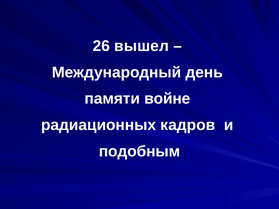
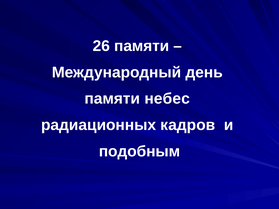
26 вышел: вышел -> памяти (142, 46)
войне: войне -> небес (167, 99)
